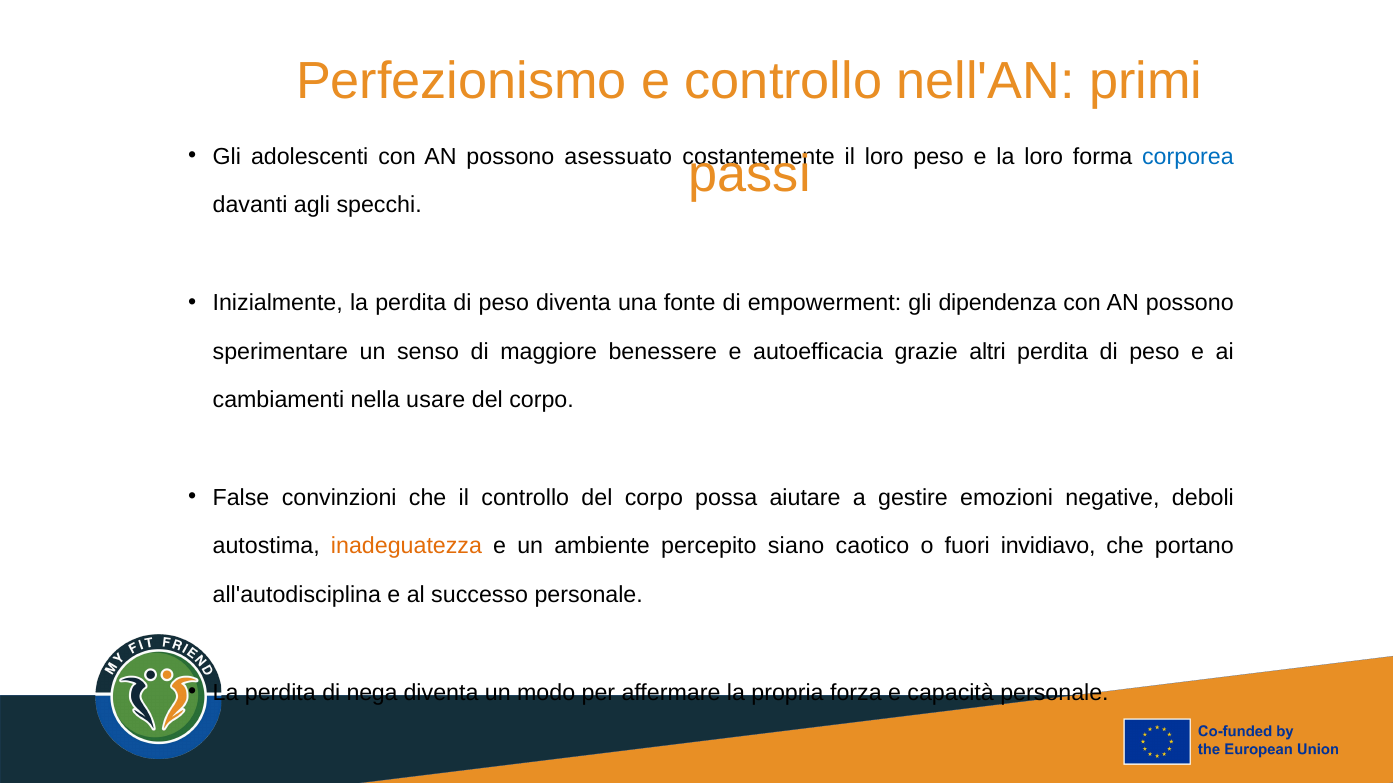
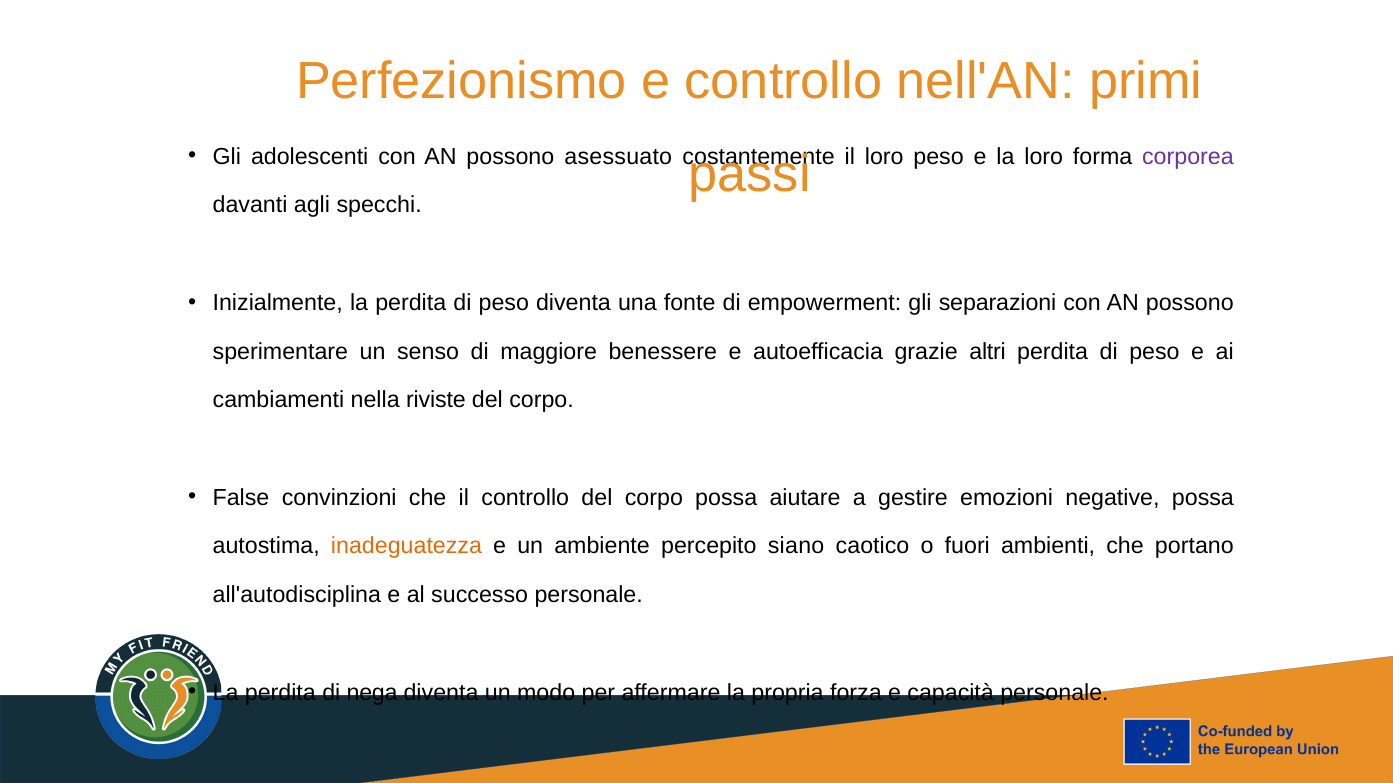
corporea colour: blue -> purple (1188, 157)
dipendenza: dipendenza -> separazioni (998, 303)
usare: usare -> riviste (436, 400)
negative deboli: deboli -> possa (1203, 498)
invidiavo: invidiavo -> ambienti (1048, 547)
